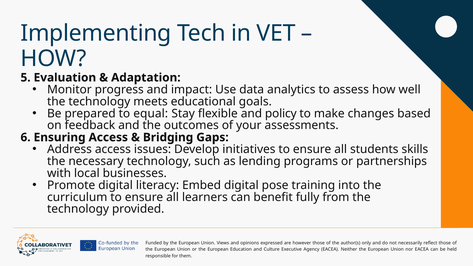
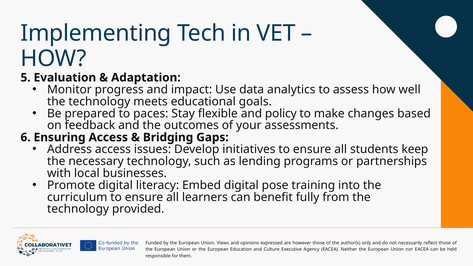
equal: equal -> paces (151, 113)
skills: skills -> keep (415, 149)
